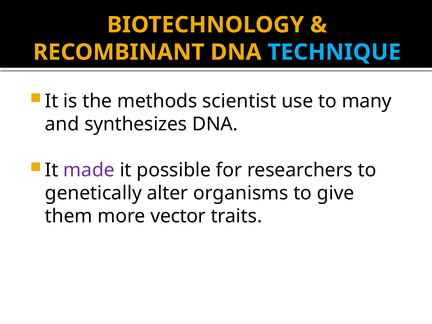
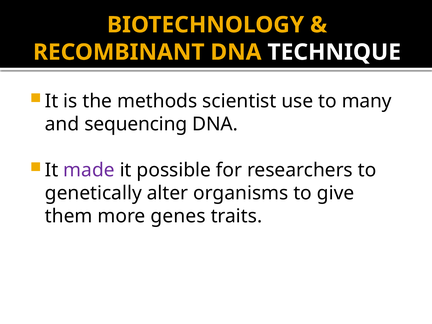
TECHNIQUE colour: light blue -> white (334, 52)
synthesizes: synthesizes -> sequencing (136, 124)
vector: vector -> genes (178, 216)
